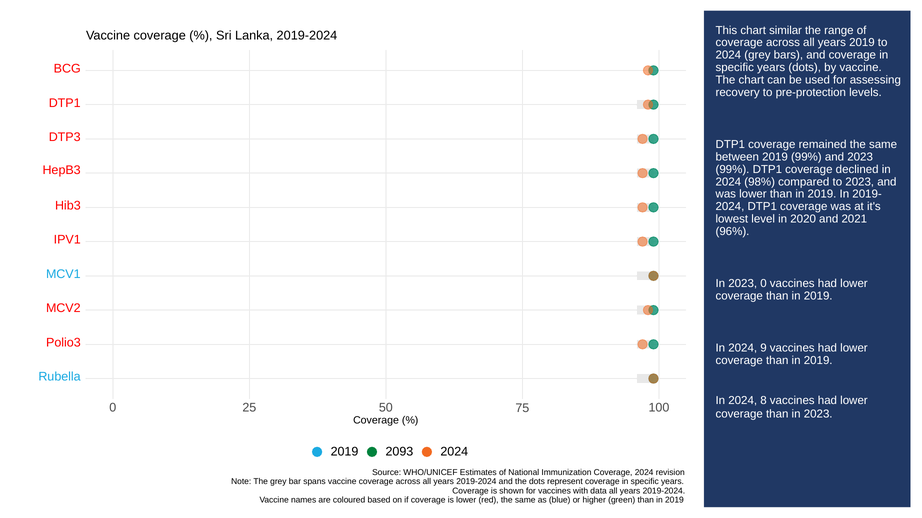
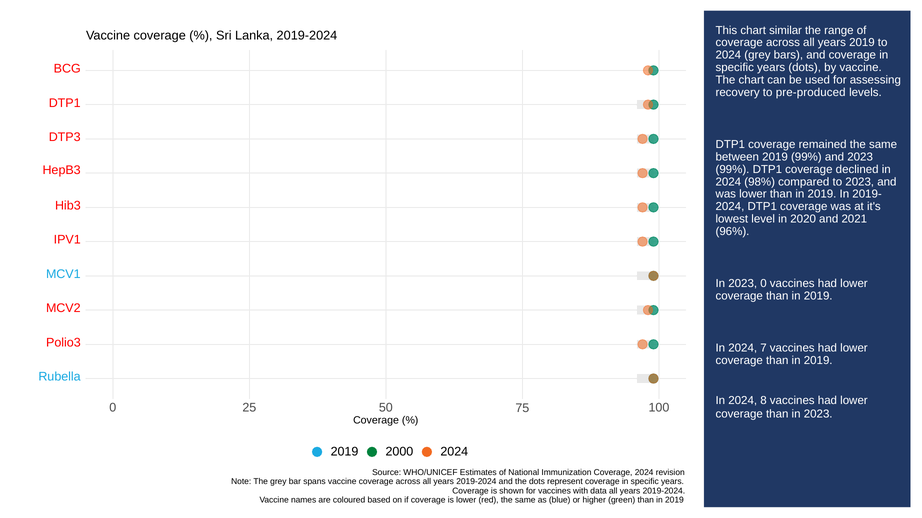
pre-protection: pre-protection -> pre-produced (811, 93)
9: 9 -> 7 (764, 348)
2093: 2093 -> 2000 (399, 452)
